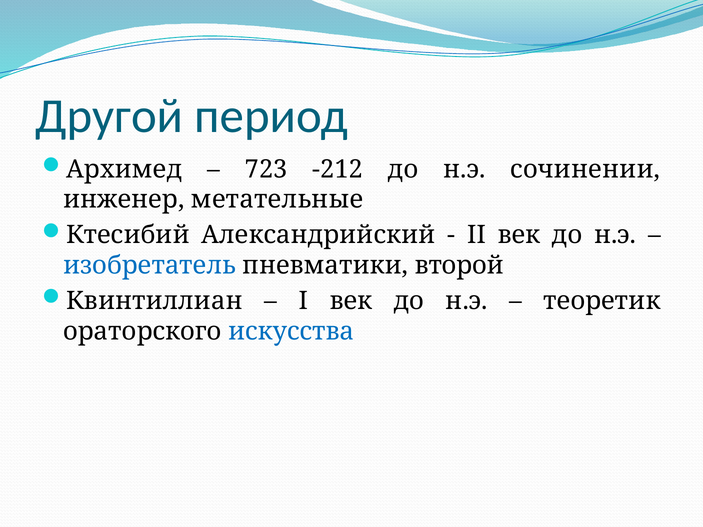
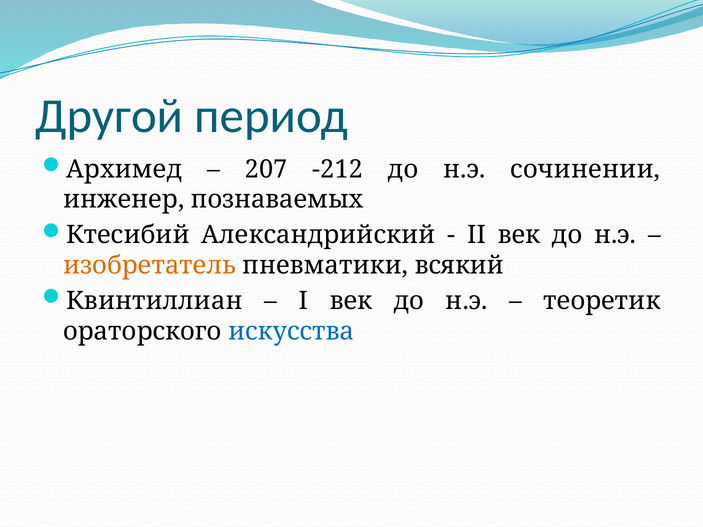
723: 723 -> 207 (266, 169)
метательные: метательные -> познаваемых (277, 200)
изобретатель colour: blue -> orange (149, 266)
второй: второй -> всякий (459, 266)
